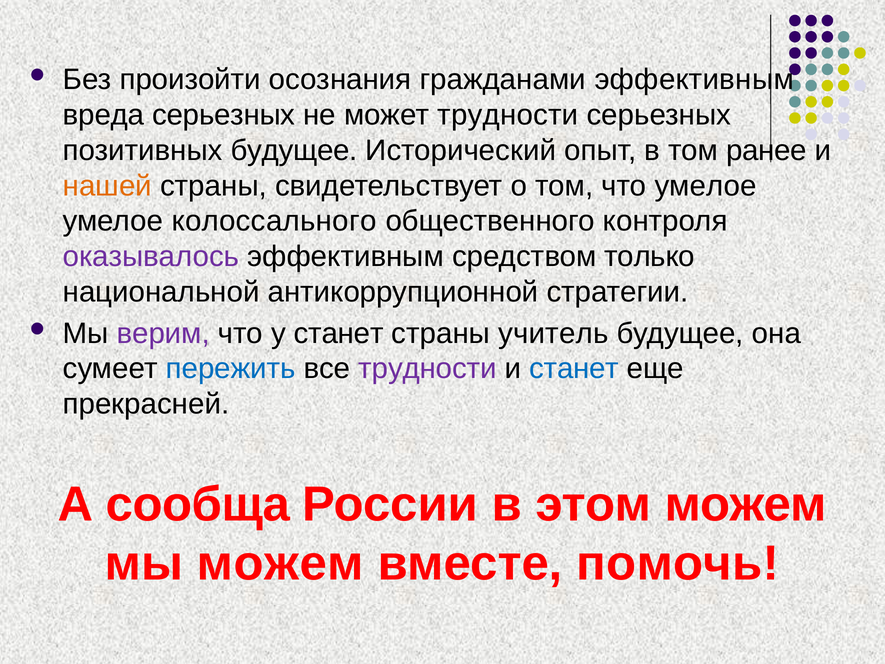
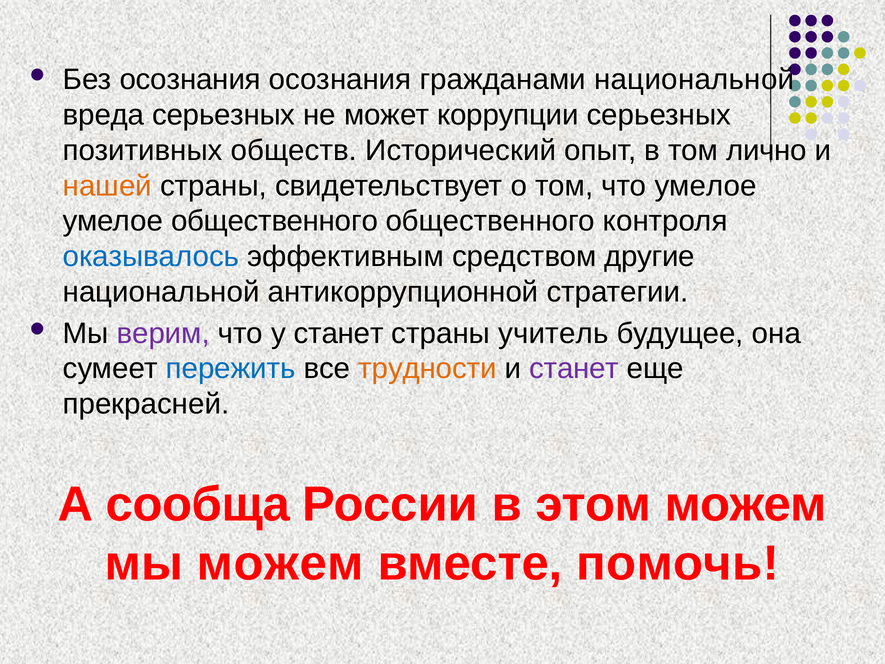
Без произойти: произойти -> осознания (190, 79)
гражданами эффективным: эффективным -> национальной (694, 79)
может трудности: трудности -> коррупции (508, 115)
позитивных будущее: будущее -> обществ (294, 150)
ранее: ранее -> лично (767, 150)
умелое колоссального: колоссального -> общественного (274, 221)
оказывалось colour: purple -> blue (151, 256)
только: только -> другие (649, 256)
трудности colour: purple -> orange (428, 369)
станет colour: blue -> purple (574, 369)
